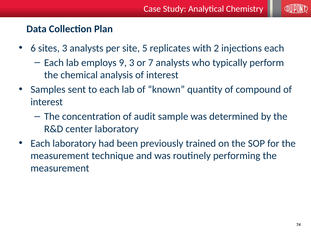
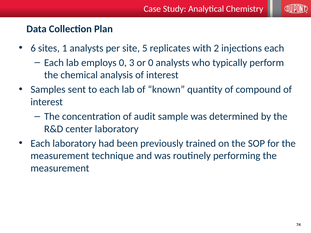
sites 3: 3 -> 1 (65, 48)
employs 9: 9 -> 0 (123, 63)
or 7: 7 -> 0 (151, 63)
